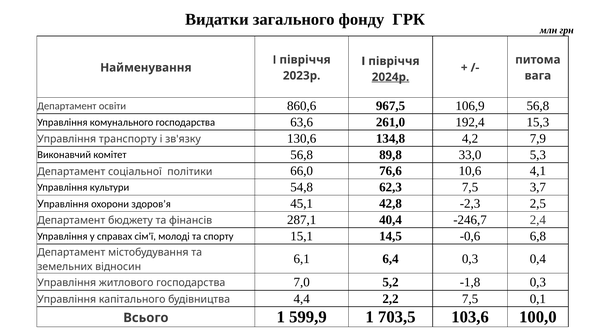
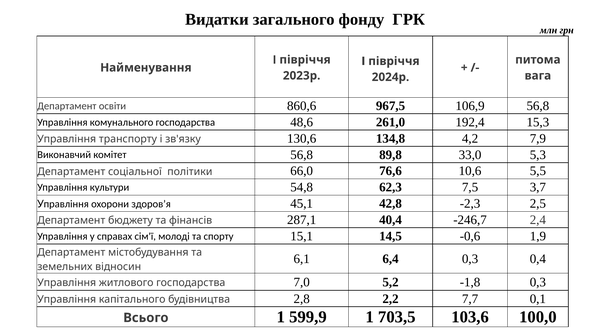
2024р underline: present -> none (391, 77)
63,6: 63,6 -> 48,6 (302, 122)
4,1: 4,1 -> 5,5 (538, 171)
6,8: 6,8 -> 1,9 (538, 236)
4,4: 4,4 -> 2,8 (302, 299)
2,2 7,5: 7,5 -> 7,7 (470, 299)
